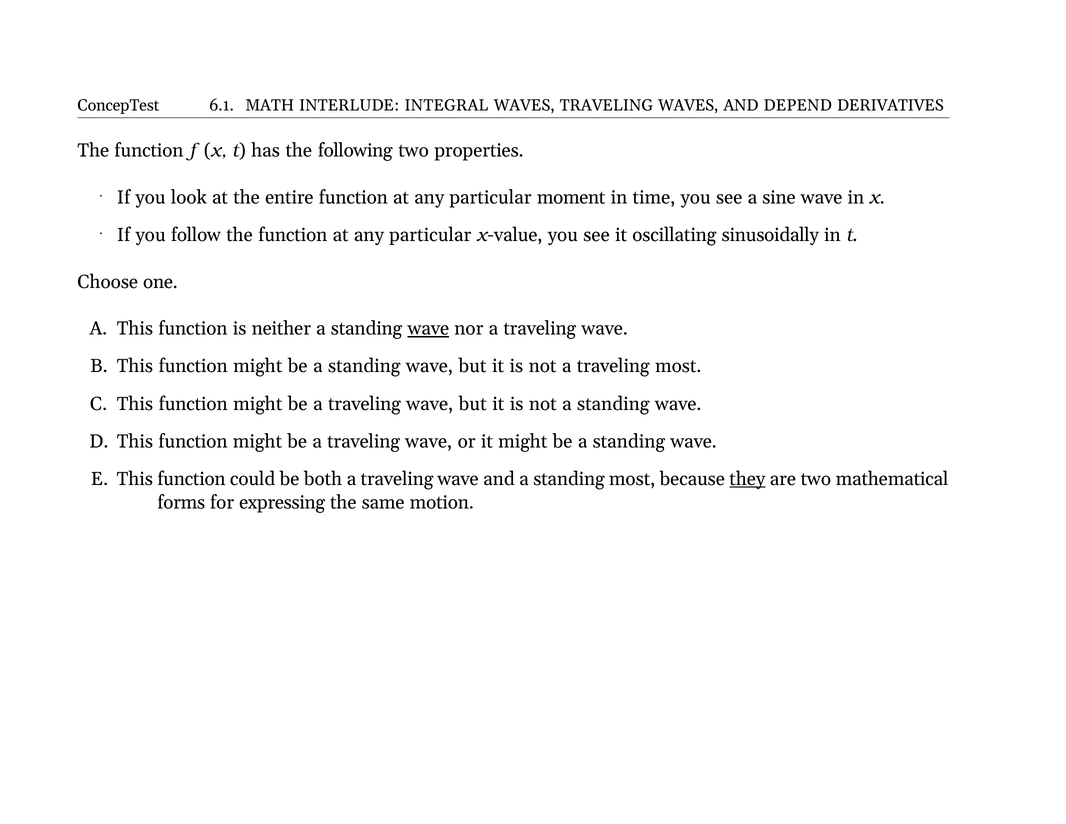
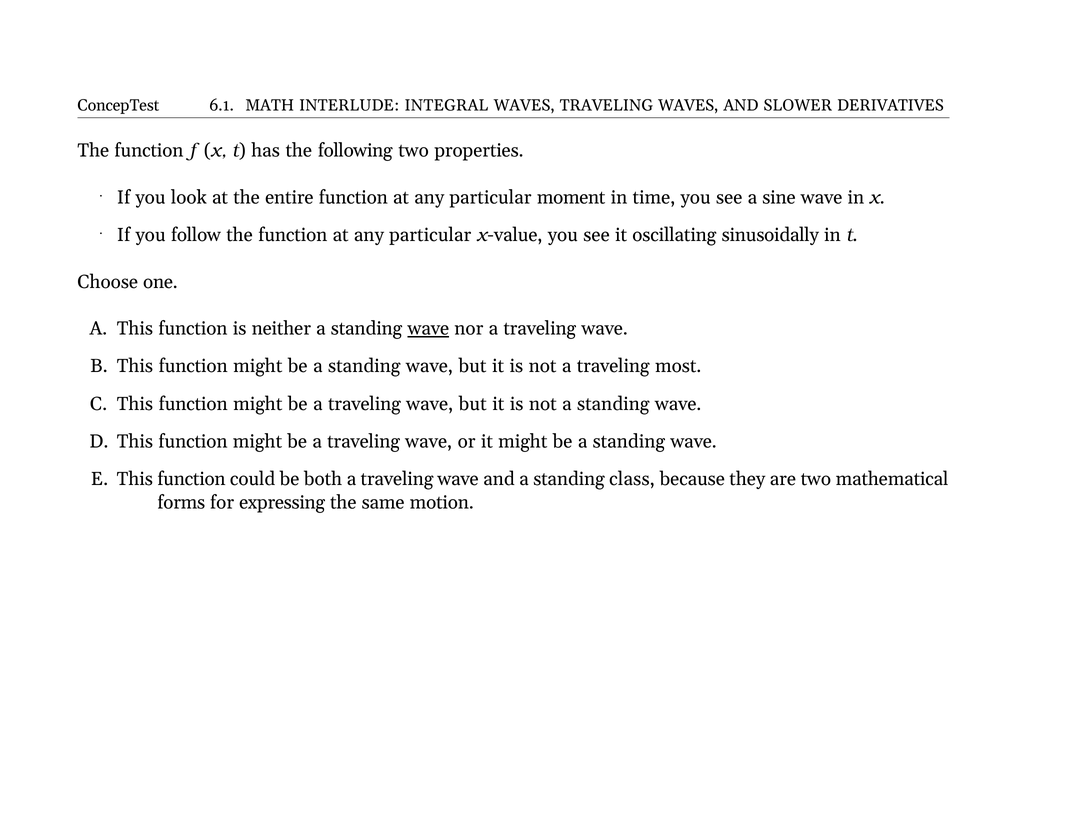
DEPEND: DEPEND -> SLOWER (798, 105)
standing most: most -> class (632, 479)
they underline: present -> none (747, 479)
